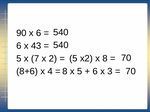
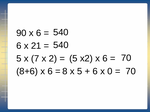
43: 43 -> 21 (36, 46)
x 8: 8 -> 6 (105, 59)
8+6 х 4: 4 -> 6 (50, 72)
3: 3 -> 0 (110, 72)
